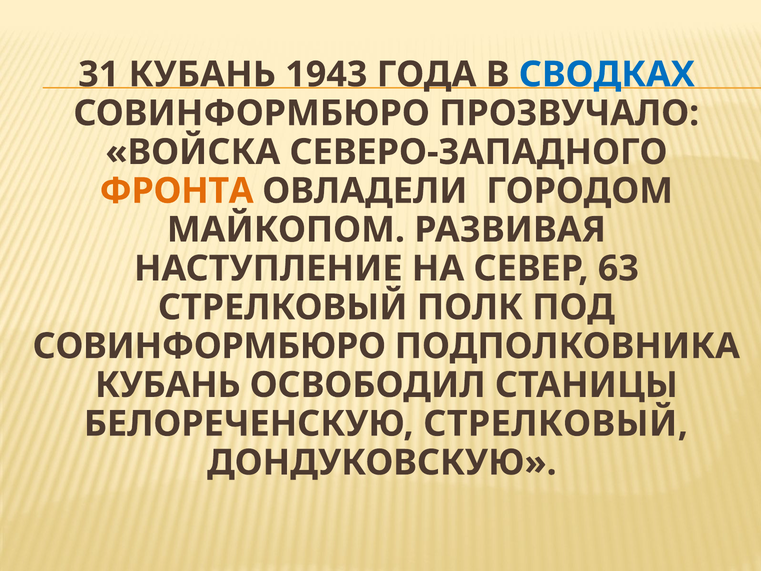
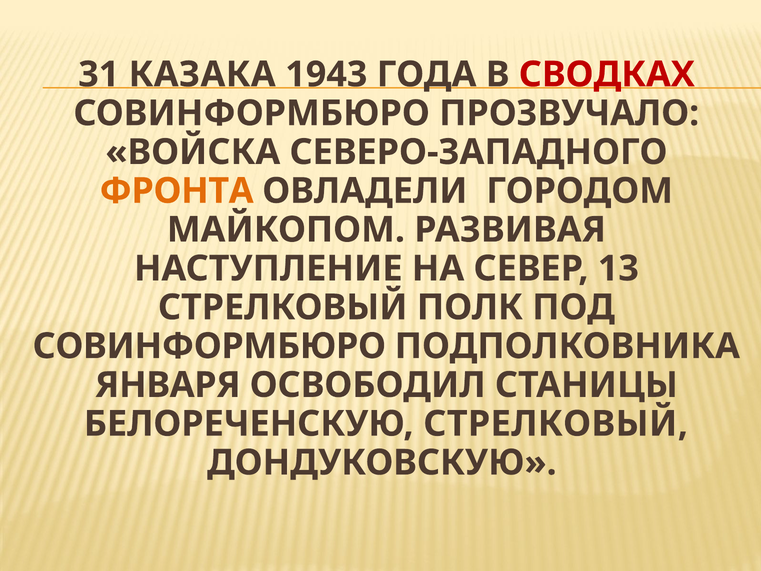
31 КУБАНЬ: КУБАНЬ -> КАЗАКА (202, 74)
СВОДКАХ colour: blue -> red (607, 74)
63: 63 -> 13 (618, 268)
КУБАНЬ: КУБАНЬ -> ЯНВАРЯ (168, 385)
